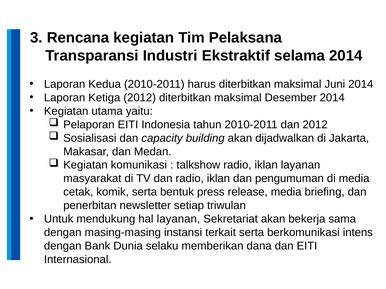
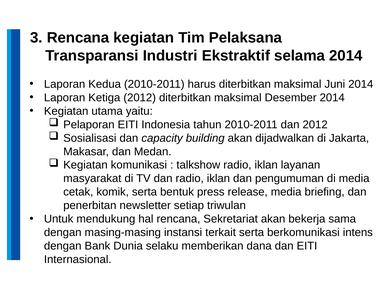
hal layanan: layanan -> rencana (178, 219)
